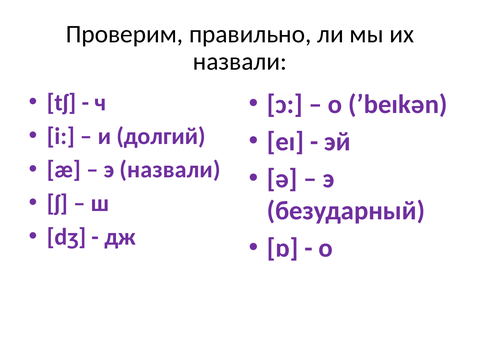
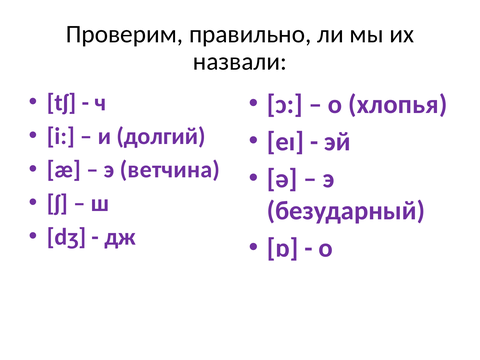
ʹbeıkən: ʹbeıkən -> хлопья (398, 104)
э назвали: назвали -> ветчина (170, 170)
